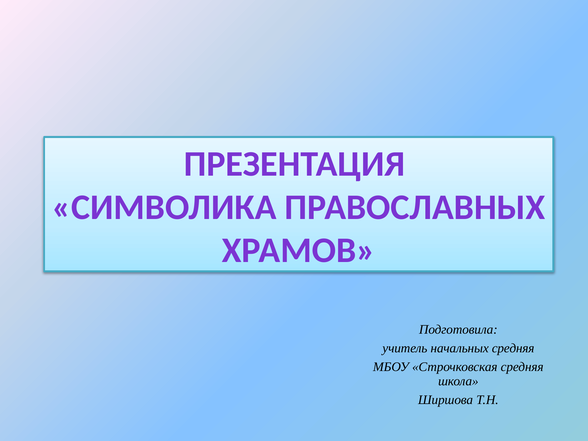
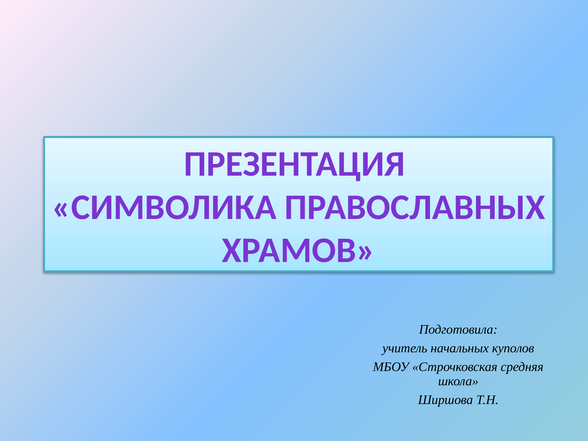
начальных средняя: средняя -> куполов (513, 348)
